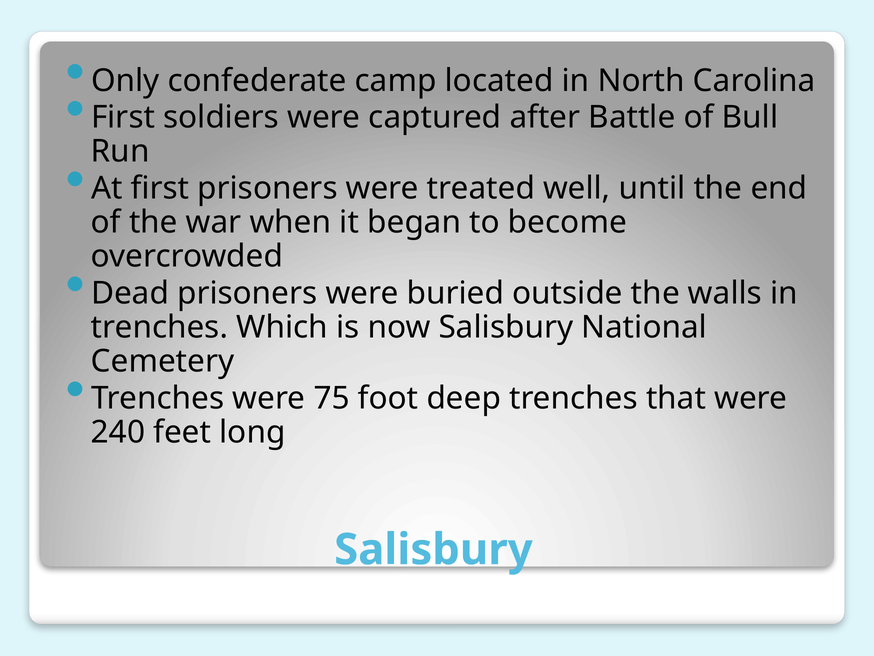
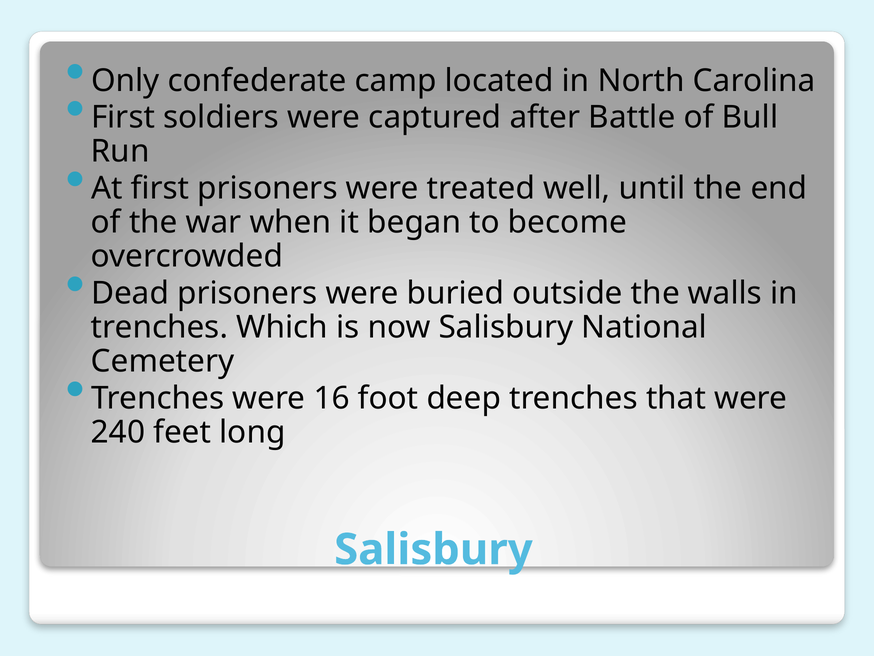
75: 75 -> 16 (332, 398)
